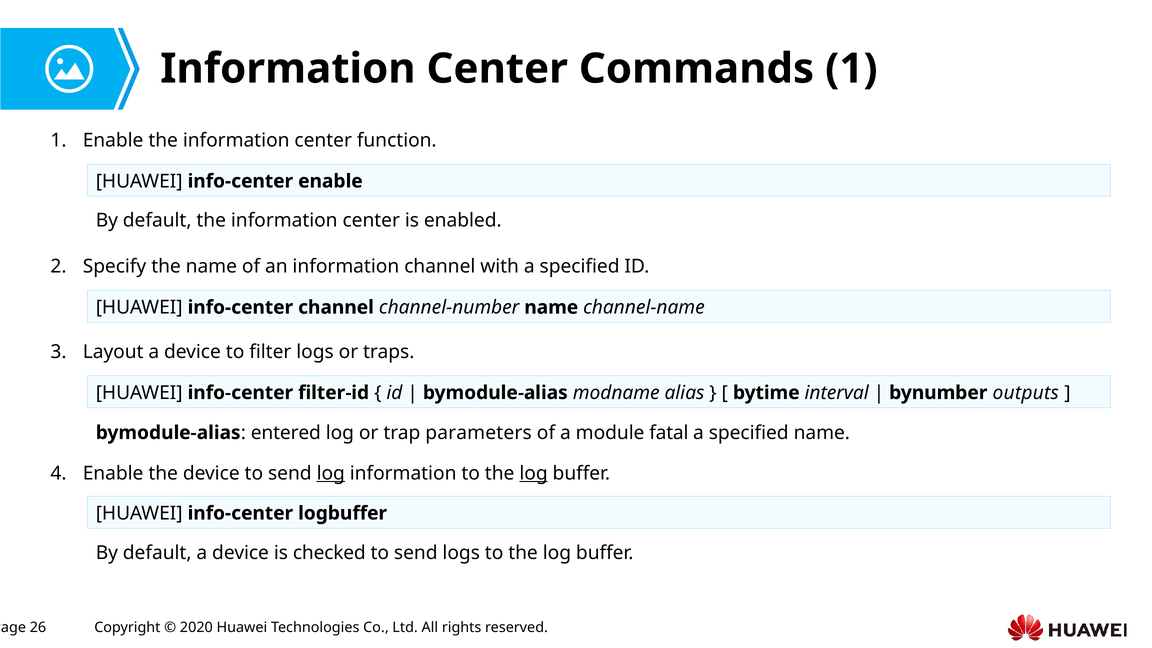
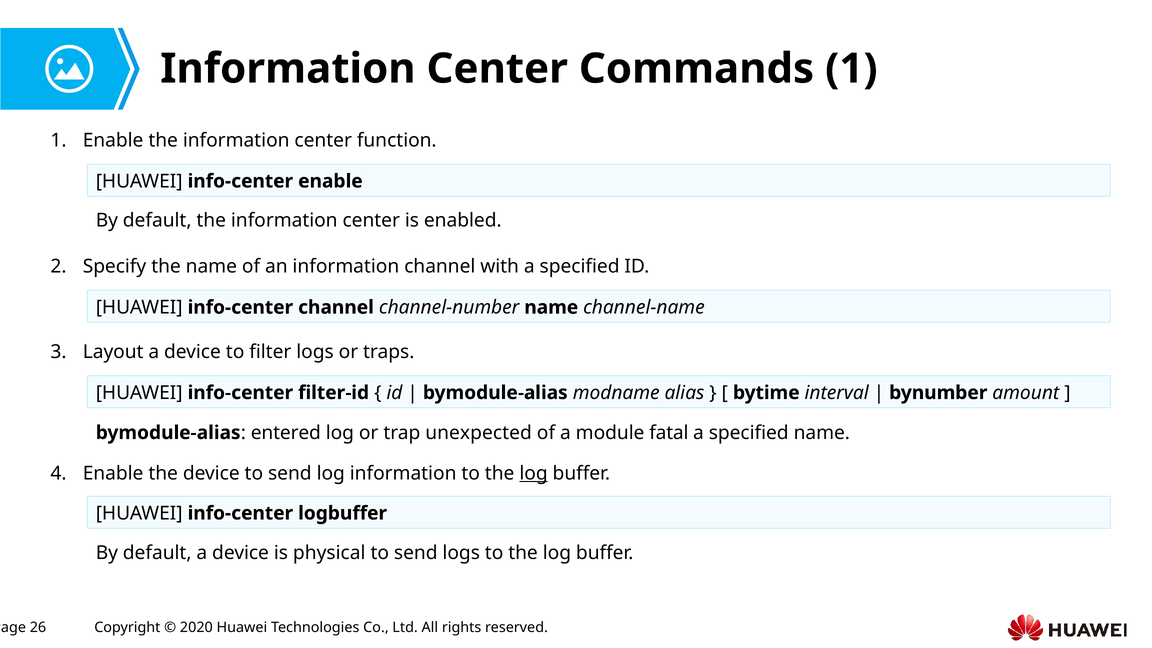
outputs: outputs -> amount (1026, 393)
parameters: parameters -> unexpected (479, 433)
log underline: present -> none (331, 473)
checked: checked -> physical (329, 553)
